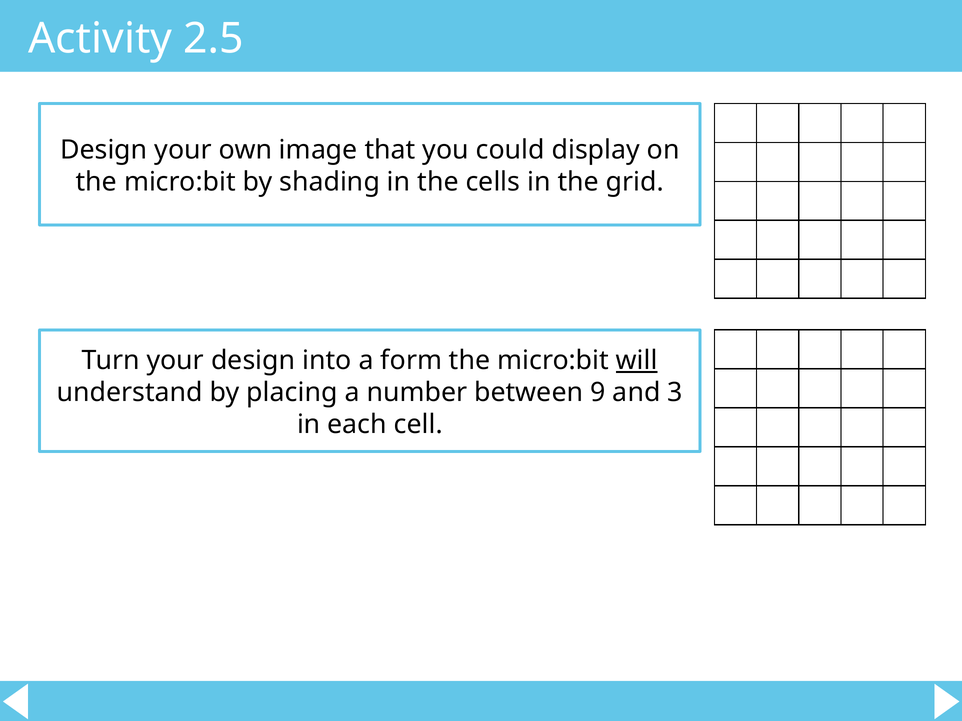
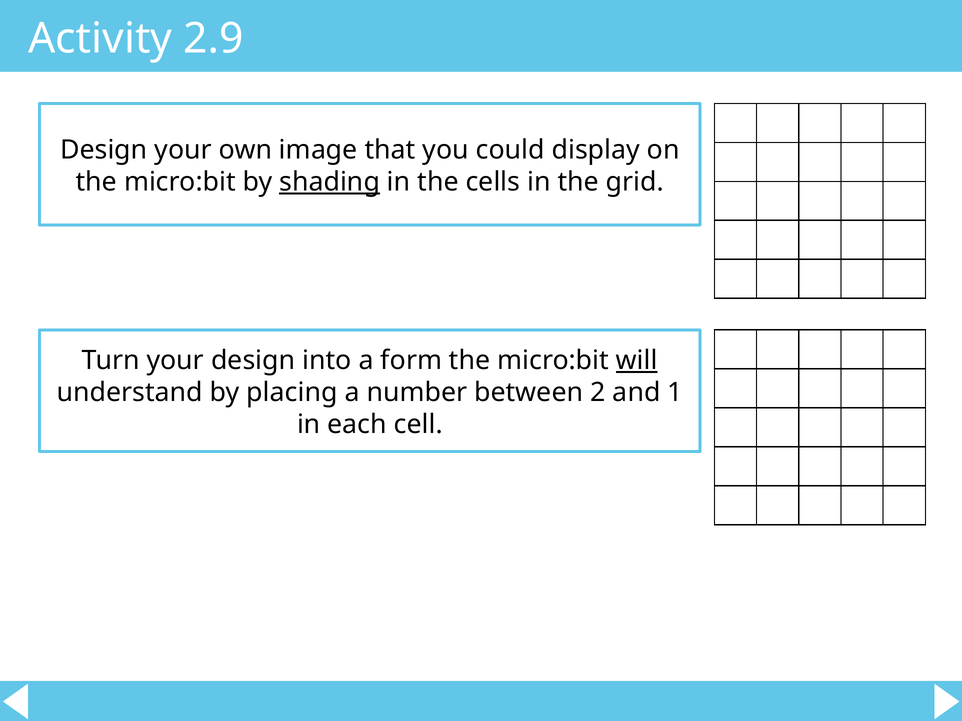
2.5: 2.5 -> 2.9 (214, 39)
shading underline: none -> present (330, 182)
9: 9 -> 2 (598, 393)
3: 3 -> 1 (675, 393)
